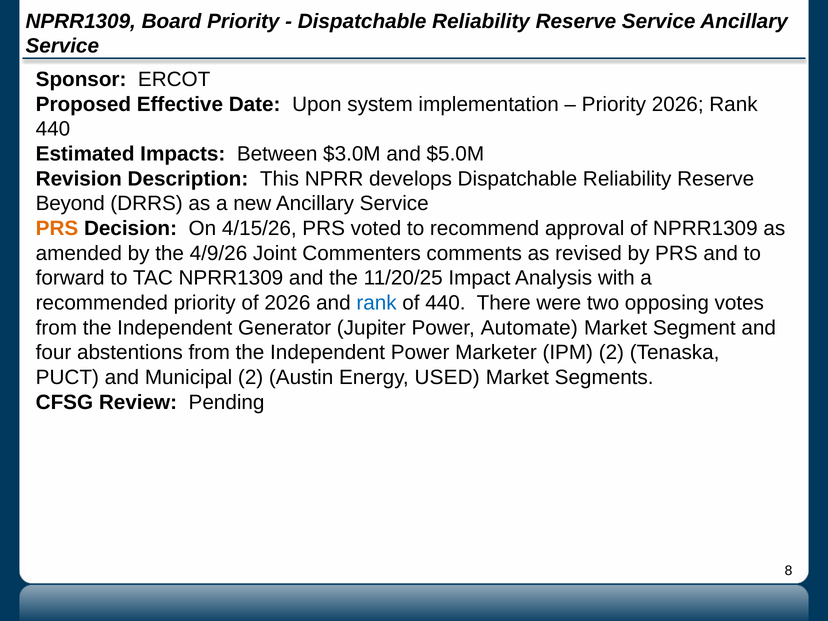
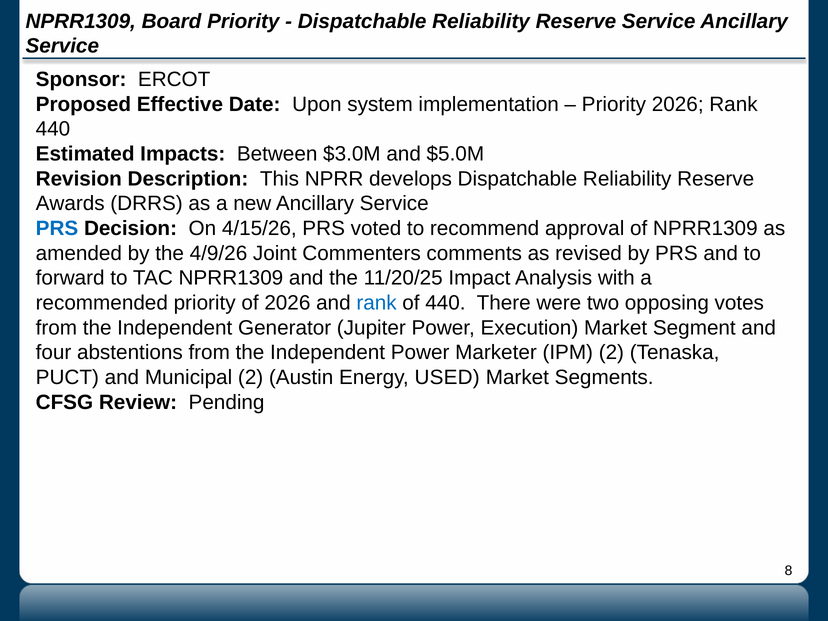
Beyond: Beyond -> Awards (70, 204)
PRS colour: orange -> blue (57, 228)
Automate: Automate -> Execution (529, 328)
